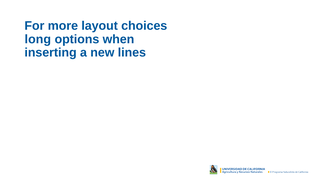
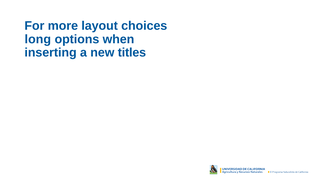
lines: lines -> titles (132, 52)
